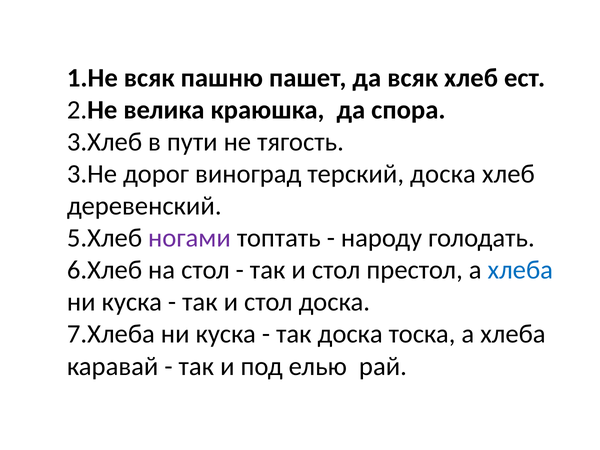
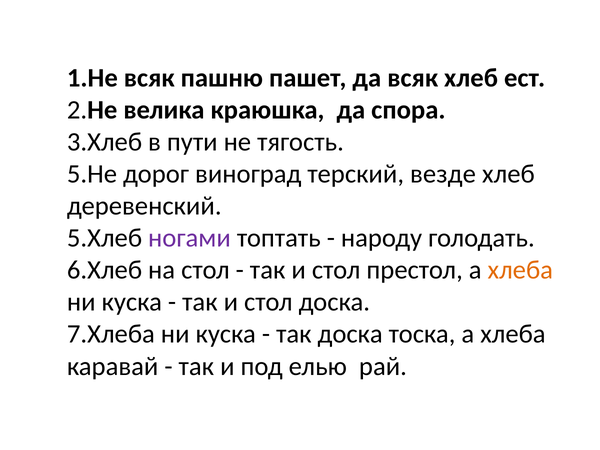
3.Не: 3.Не -> 5.Не (92, 174)
терский доска: доска -> везде (443, 174)
хлеба colour: blue -> orange (520, 270)
